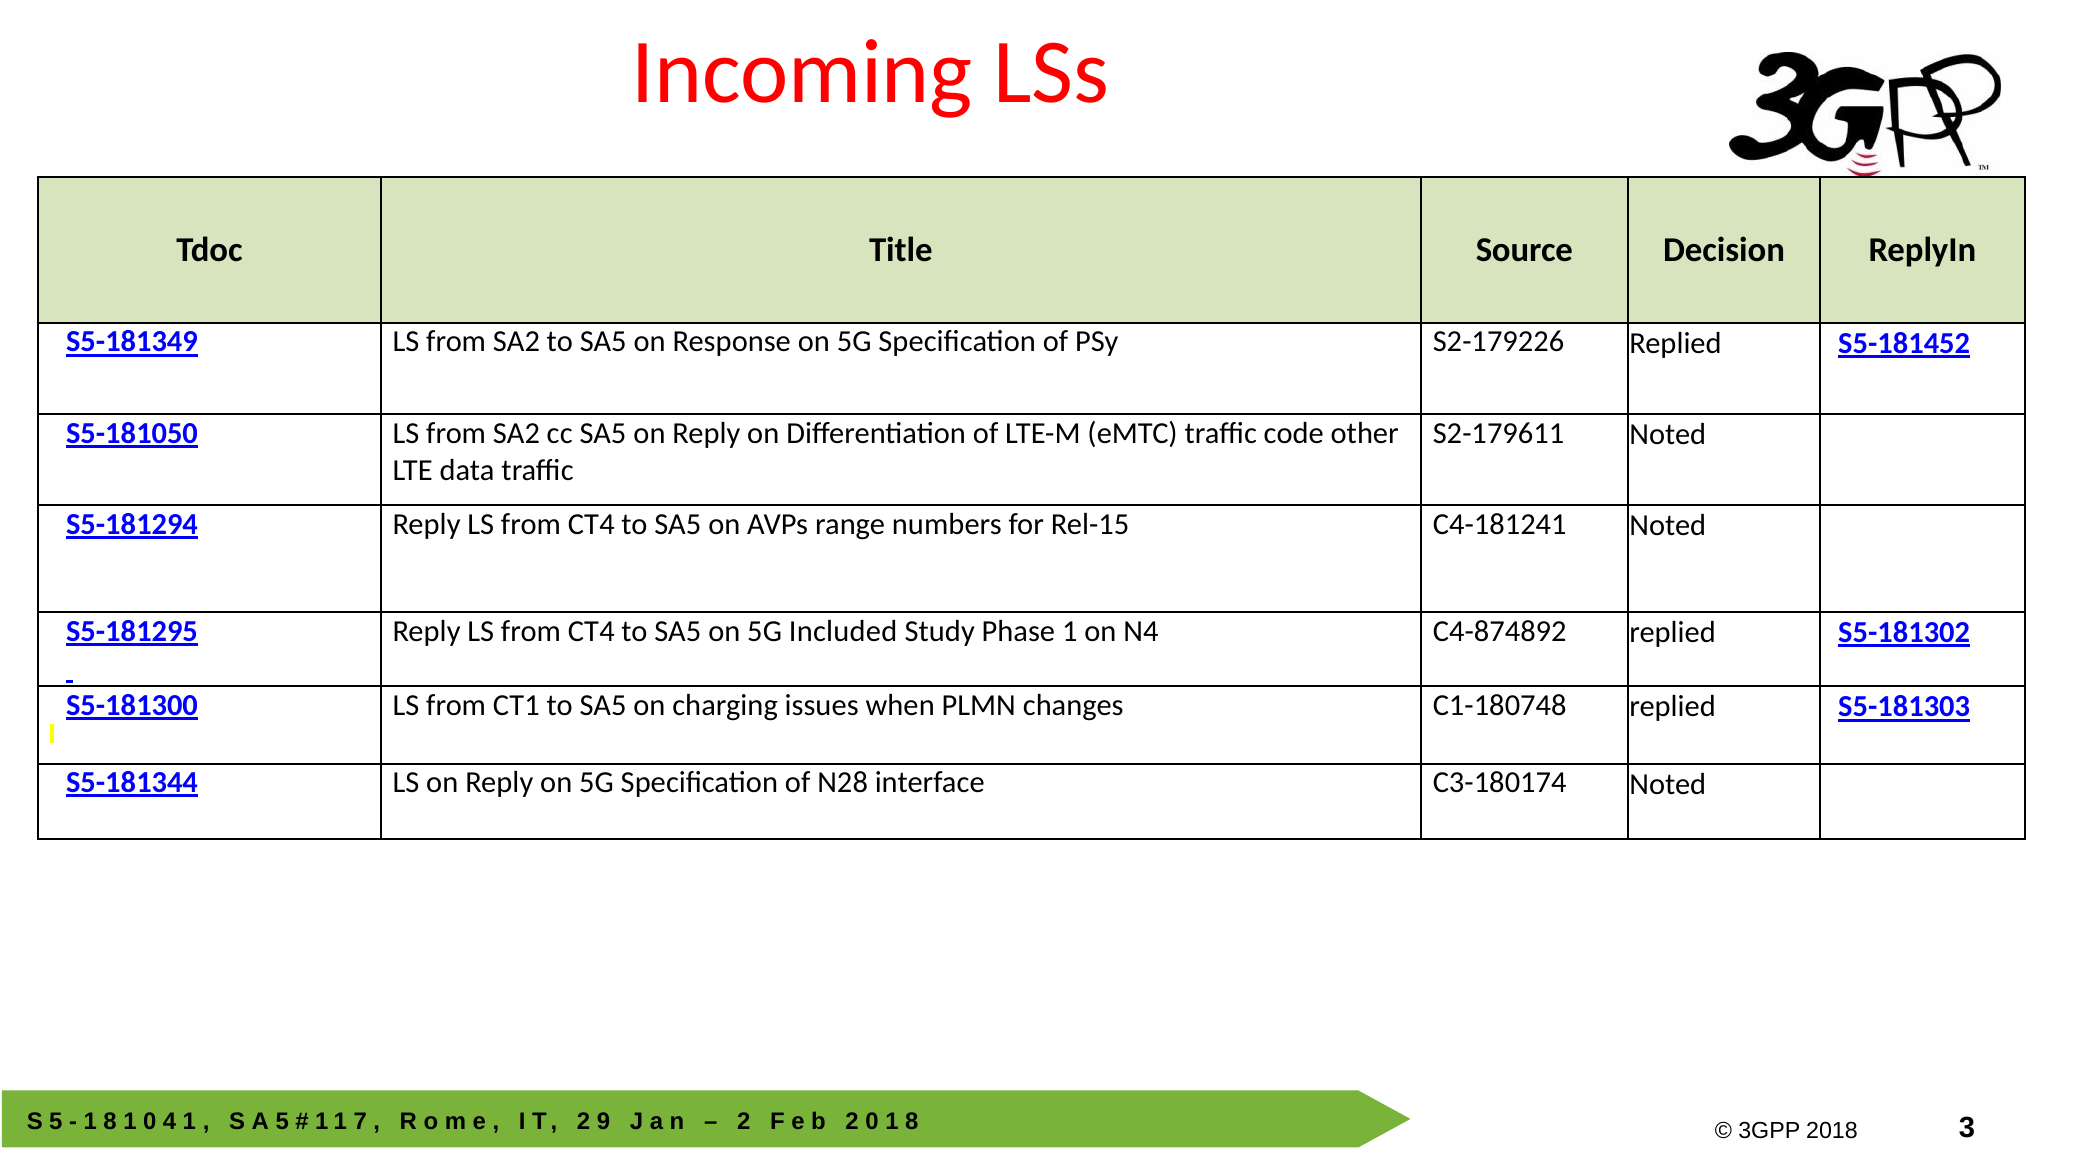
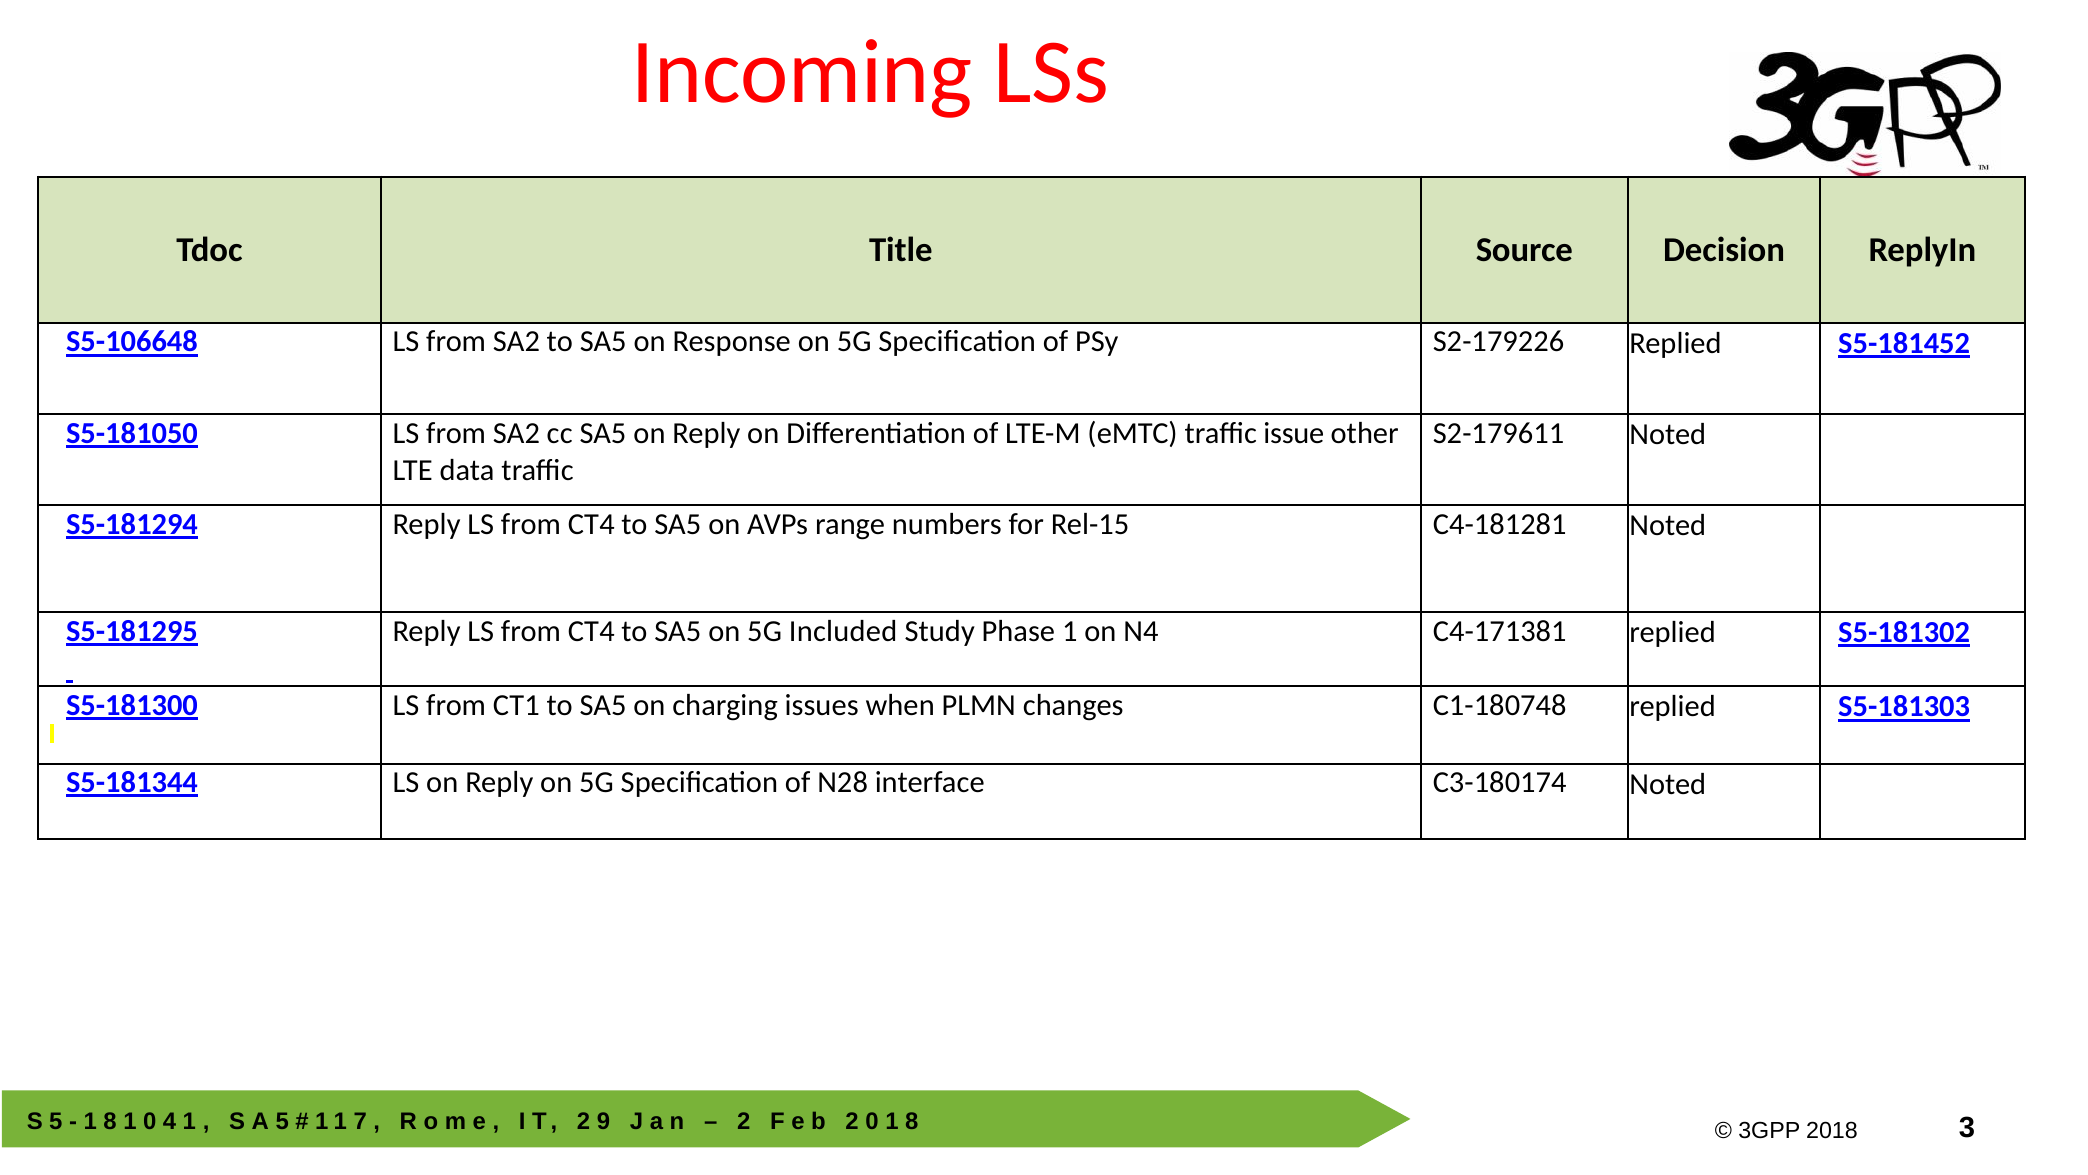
S5-181349: S5-181349 -> S5-106648 (132, 342)
code: code -> issue (1294, 433)
C4-181241: C4-181241 -> C4-181281 (1500, 524)
C4-874892: C4-874892 -> C4-171381 (1500, 631)
